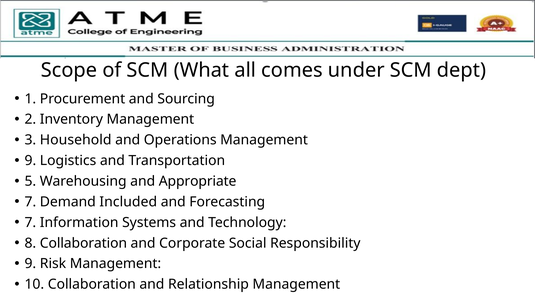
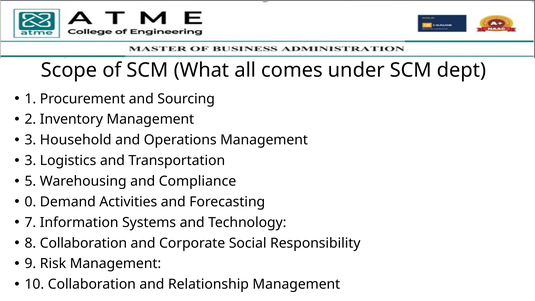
9: 9 -> 3 (30, 161)
Appropriate: Appropriate -> Compliance (198, 181)
7: 7 -> 0 (30, 202)
Included: Included -> Activities (128, 202)
